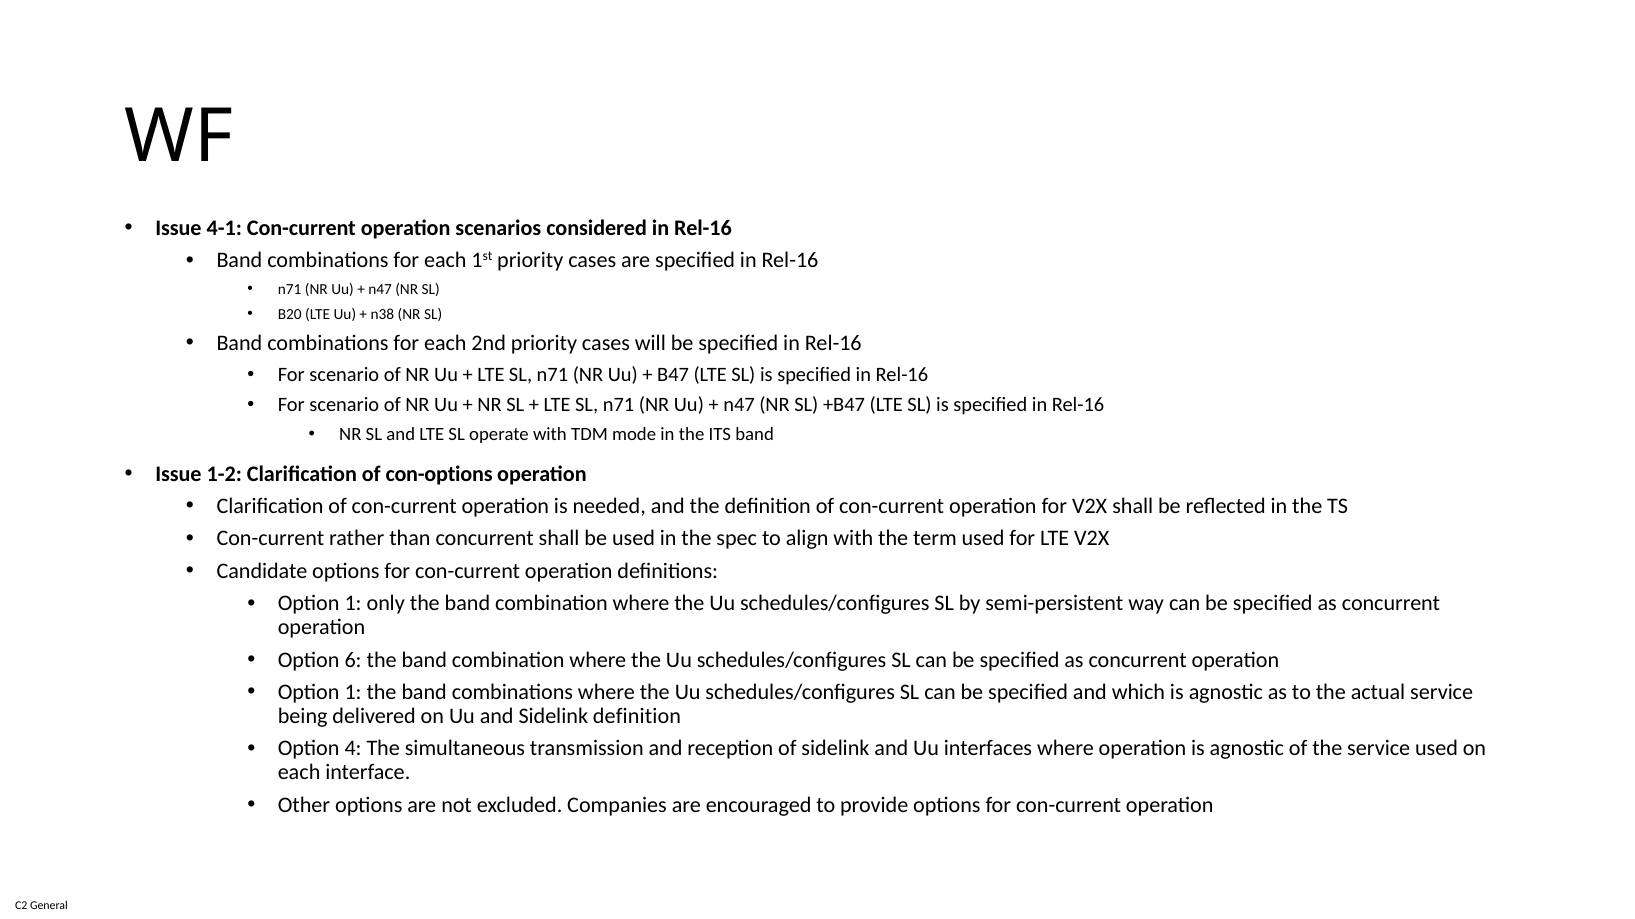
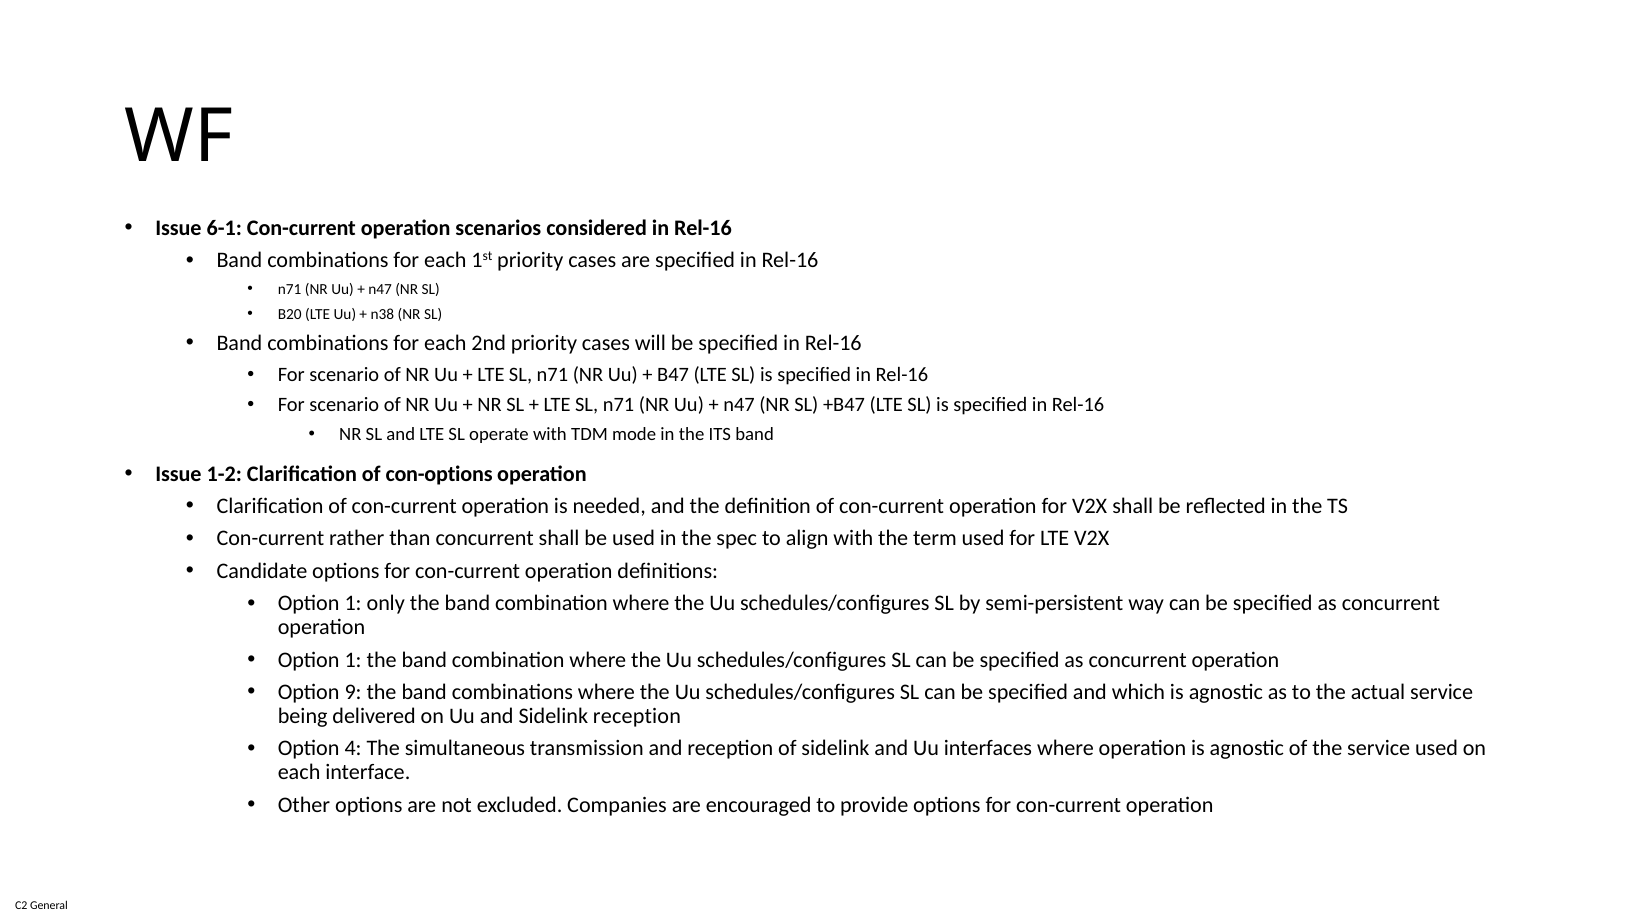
4-1: 4-1 -> 6-1 (224, 228)
6: 6 -> 1 (353, 660)
1: 1 -> 9 (353, 693)
Sidelink definition: definition -> reception (637, 717)
